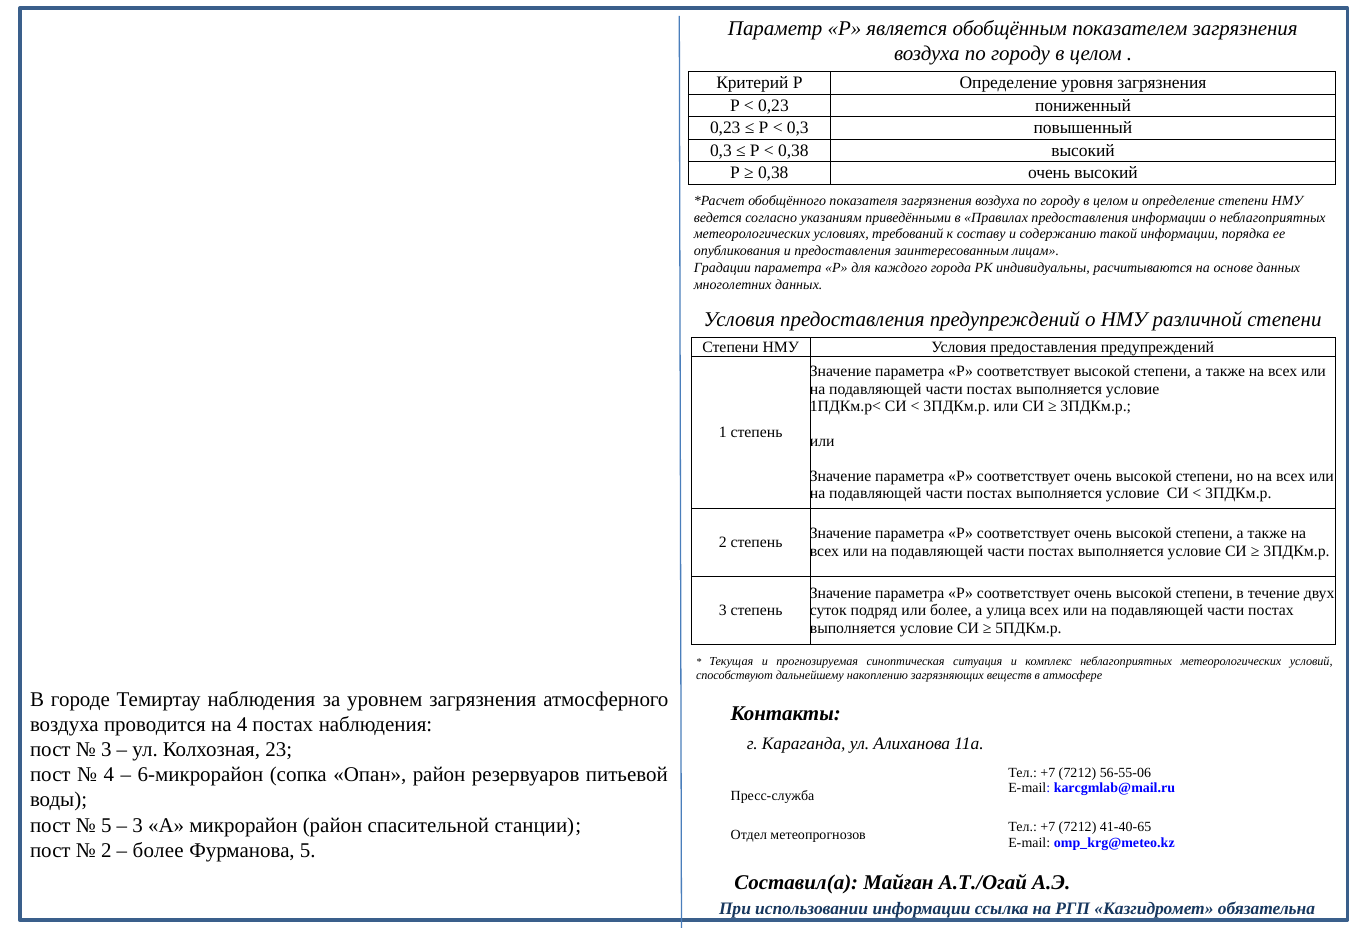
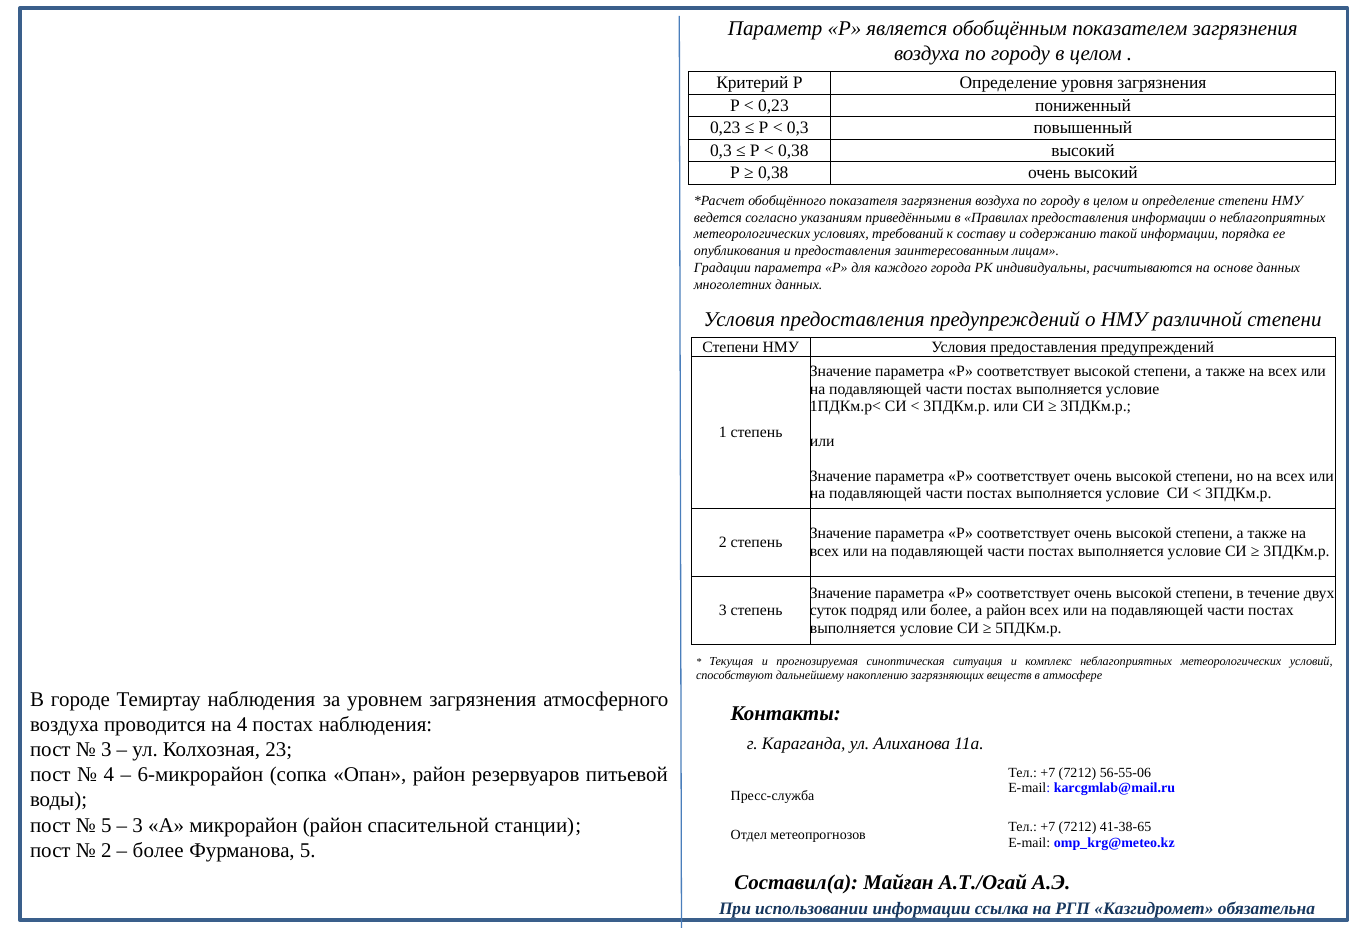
а улица: улица -> район (1006, 610)
41-40-65: 41-40-65 -> 41-38-65 (1126, 827)
